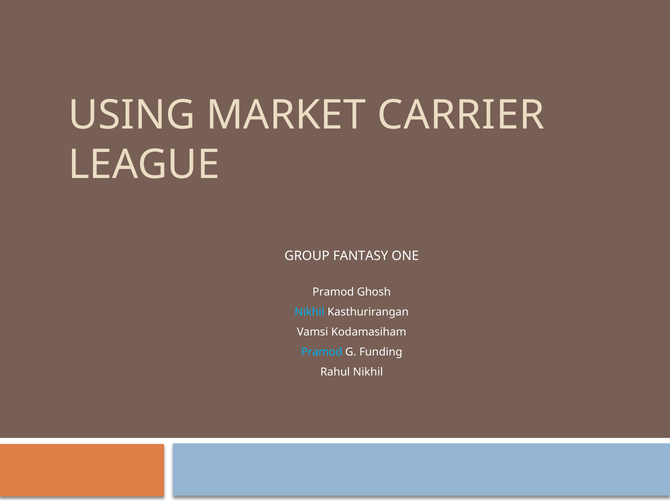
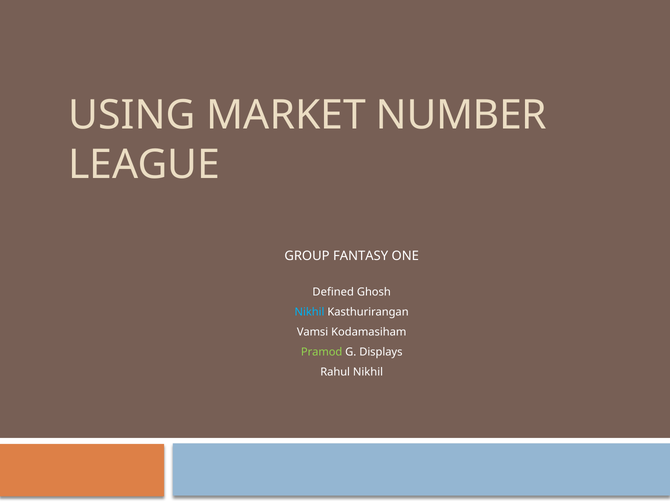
CARRIER: CARRIER -> NUMBER (461, 115)
Pramod: Pramod -> Defined (333, 292)
Pramod colour: light blue -> light green (322, 352)
Funding: Funding -> Displays (381, 352)
